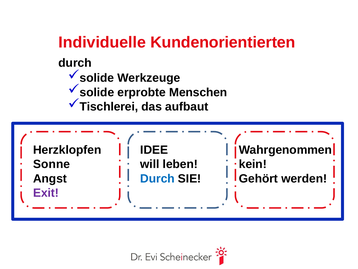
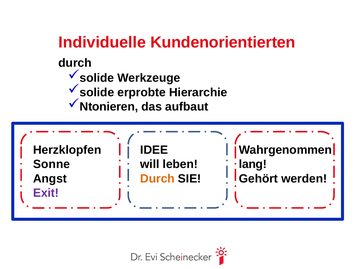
Menschen: Menschen -> Hierarchie (198, 92)
Tischlerei: Tischlerei -> Ntonieren (109, 107)
kein: kein -> lang (253, 164)
Durch colour: blue -> orange (157, 178)
